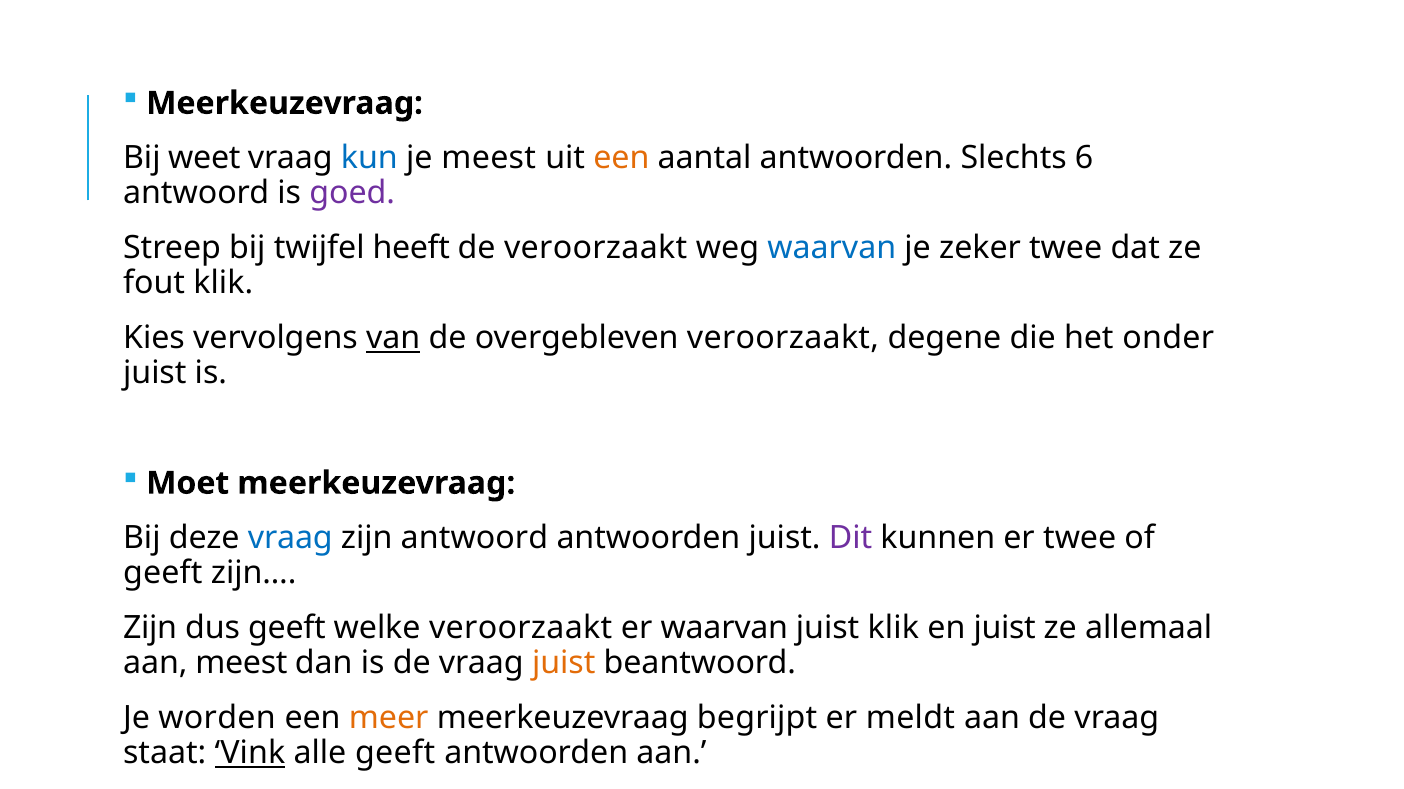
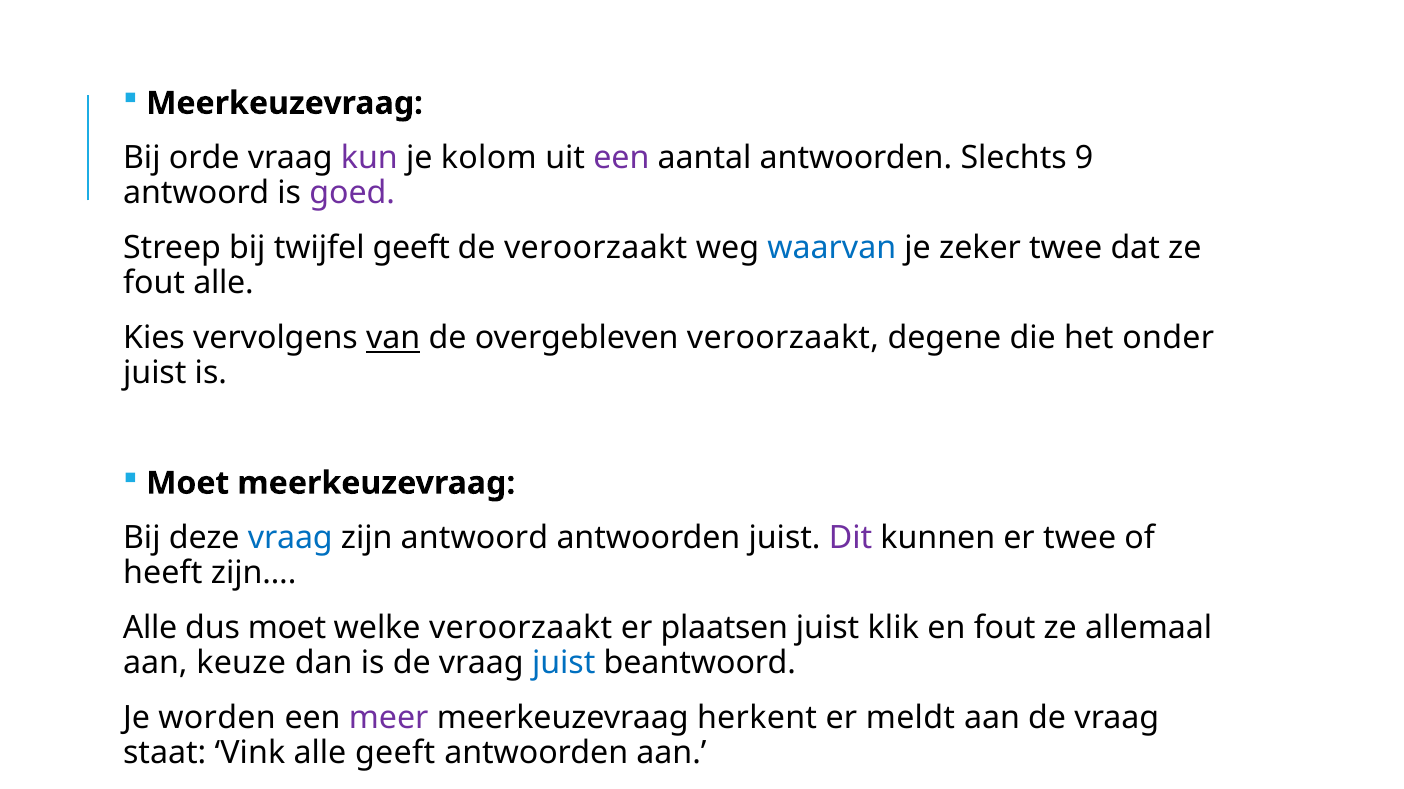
weet: weet -> orde (204, 159)
kun colour: blue -> purple (369, 159)
je meest: meest -> kolom (489, 159)
een colour: orange -> purple (621, 159)
6: 6 -> 9 (1084, 159)
twijfel heeft: heeft -> geeft (411, 248)
fout klik: klik -> alle (223, 283)
geeft: geeft -> heeft (163, 574)
Zijn: Zijn -> Alle (150, 629)
dus geeft: geeft -> moet (287, 629)
er waarvan: waarvan -> plaatsen (724, 629)
en juist: juist -> fout (1005, 629)
aan meest: meest -> keuze (241, 664)
juist colour: orange -> blue (564, 664)
meer colour: orange -> purple (389, 719)
begrijpt: begrijpt -> herkent (757, 719)
Vink underline: present -> none (250, 753)
